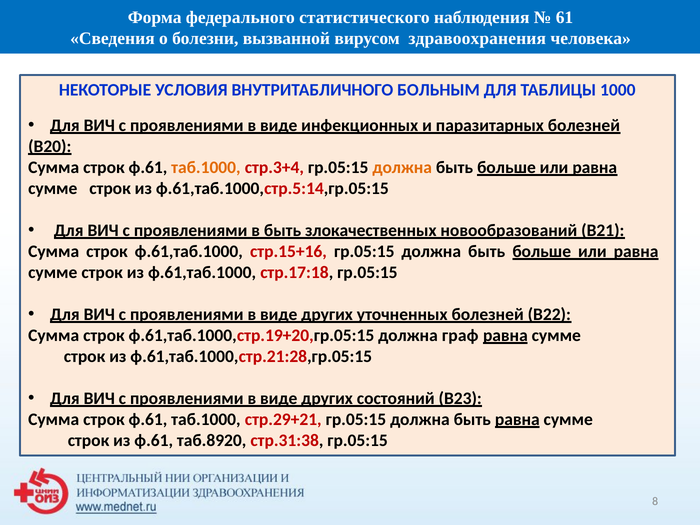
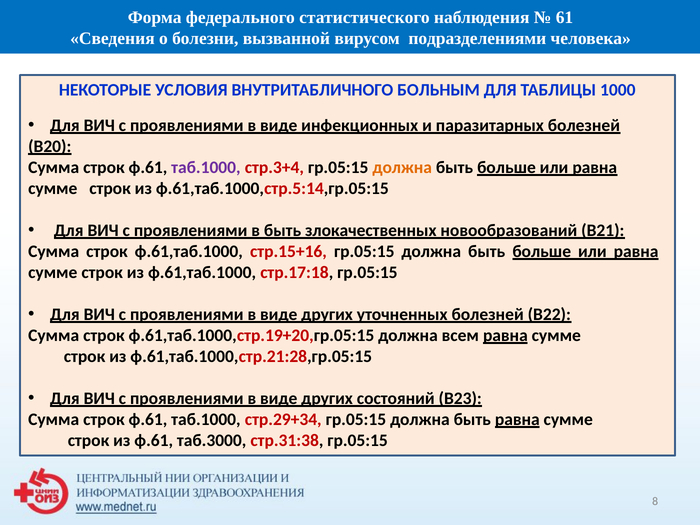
здравоохранения: здравоохранения -> подразделениями (477, 39)
таб.1000 colour: orange -> purple (206, 167)
граф: граф -> всем (460, 335)
стр.29+21: стр.29+21 -> стр.29+34 (283, 419)
таб.8920: таб.8920 -> таб.3000 (212, 440)
